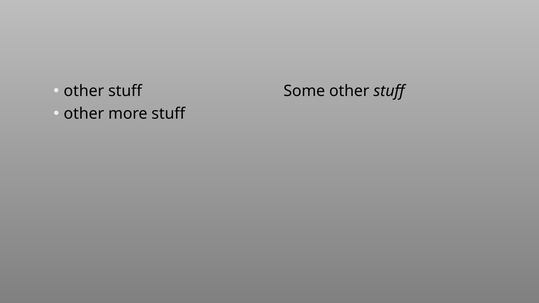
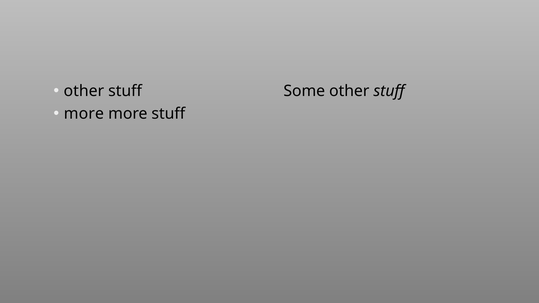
other: other -> more (84, 114)
